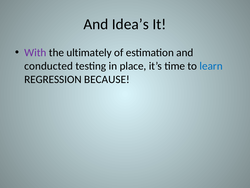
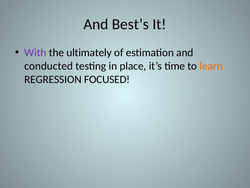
Idea’s: Idea’s -> Best’s (130, 24)
learn colour: blue -> orange (211, 66)
BECAUSE: BECAUSE -> FOCUSED (107, 79)
